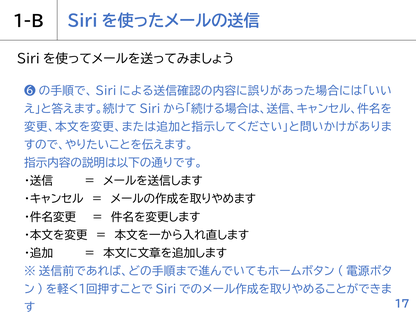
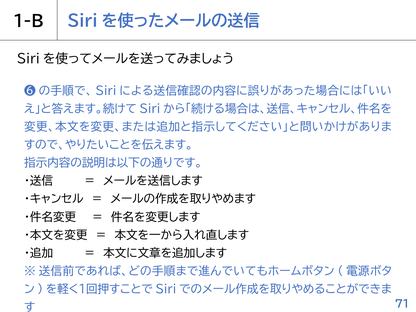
17: 17 -> 71 (402, 304)
